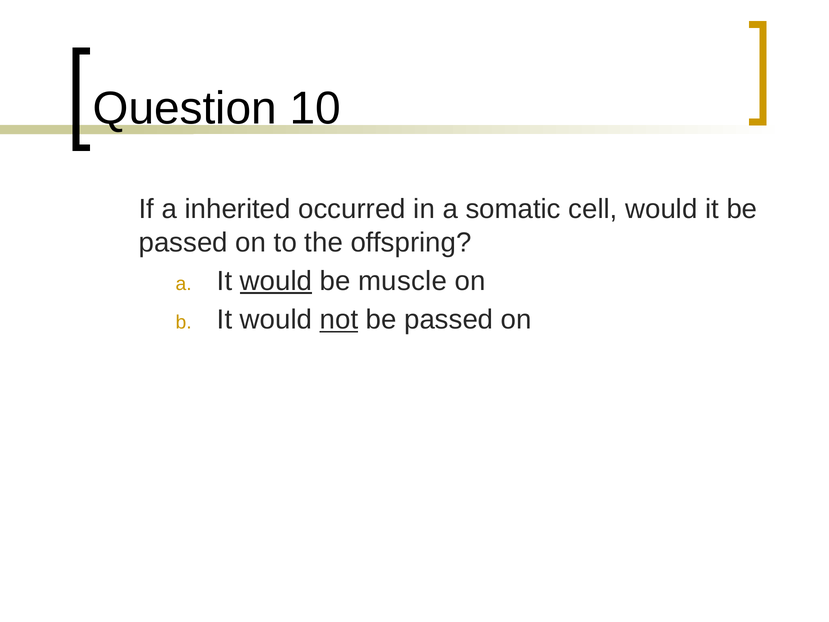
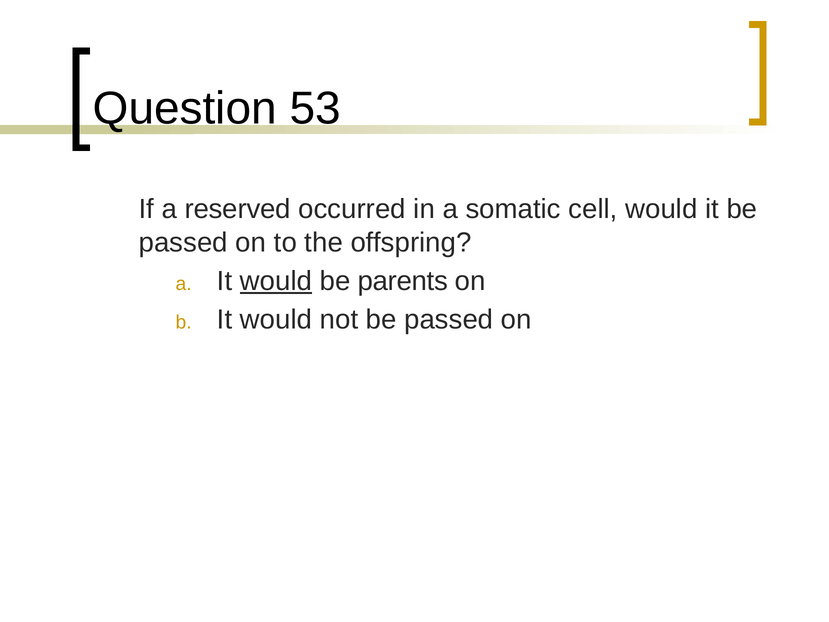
10: 10 -> 53 (315, 108)
inherited: inherited -> reserved (238, 209)
muscle: muscle -> parents (403, 281)
not underline: present -> none (339, 320)
